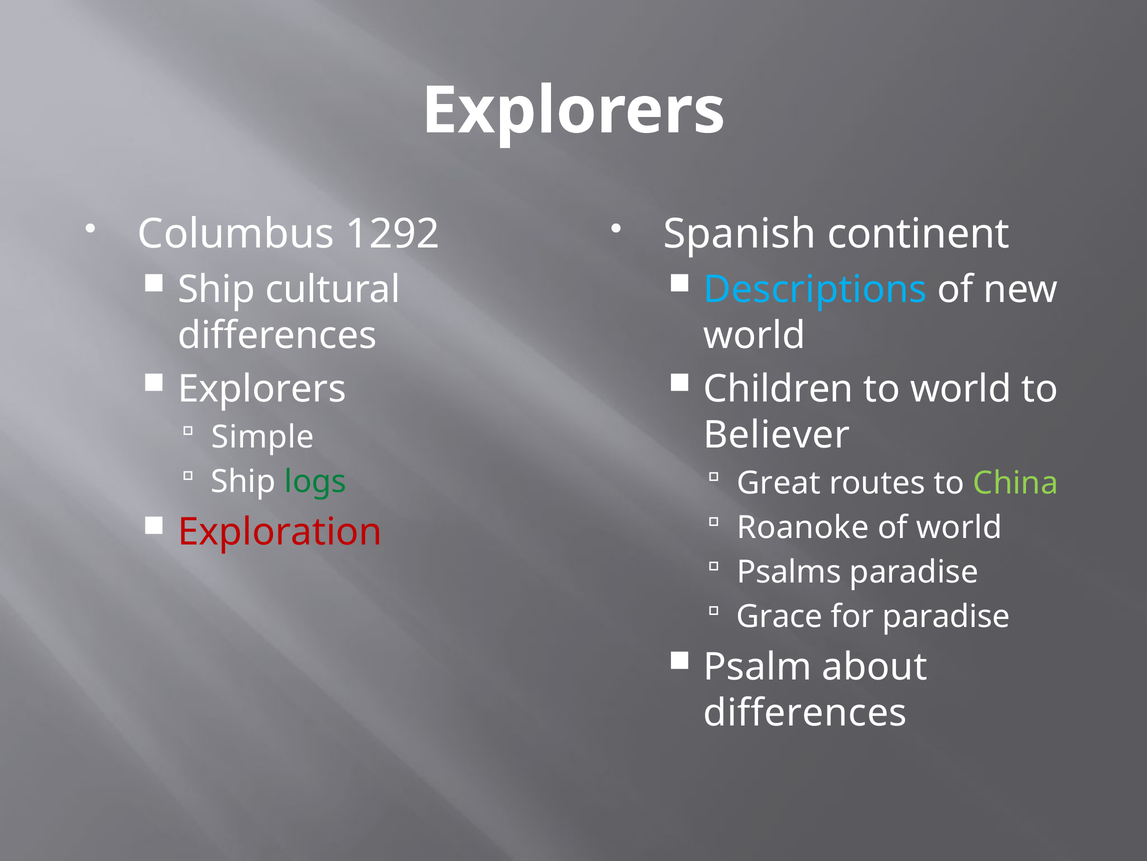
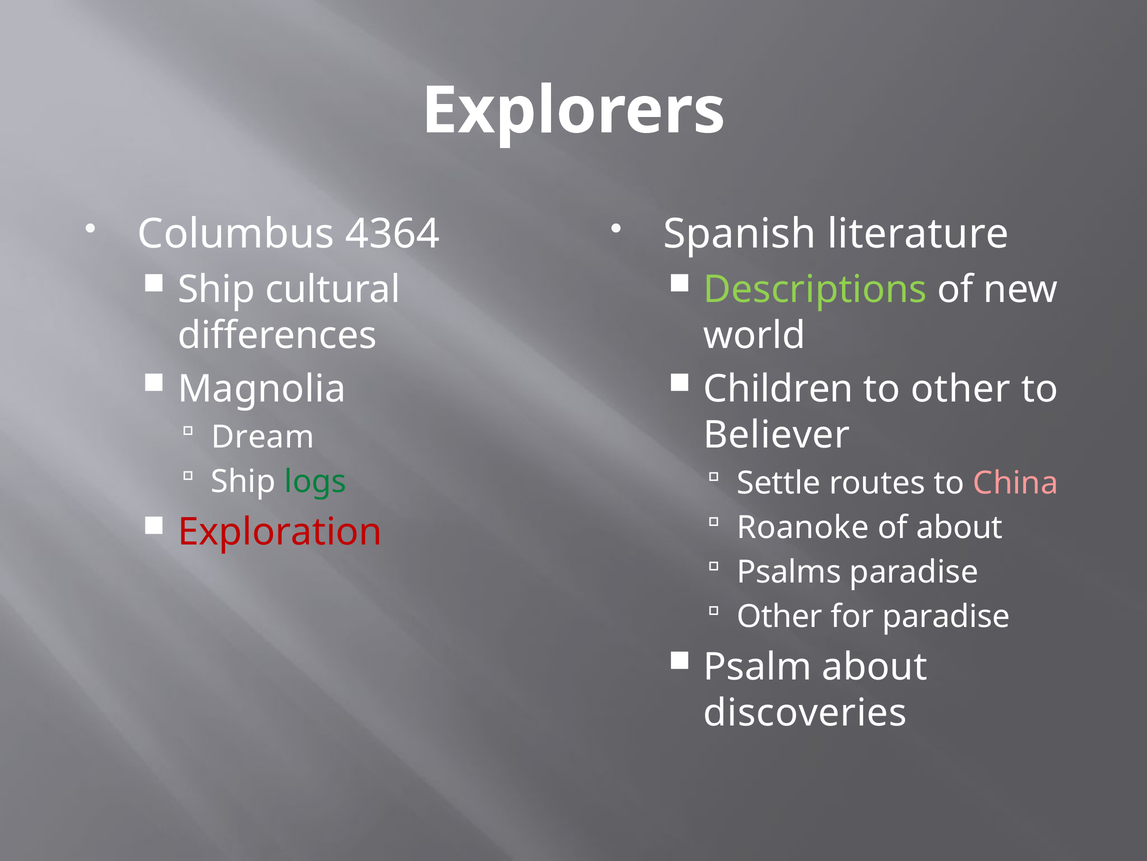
1292: 1292 -> 4364 (393, 234)
continent: continent -> literature (918, 234)
Descriptions colour: light blue -> light green (815, 289)
Explorers: Explorers -> Magnolia (262, 389)
to world: world -> other (961, 389)
Simple: Simple -> Dream (263, 437)
Great: Great -> Settle (779, 483)
China colour: light green -> pink (1016, 483)
of world: world -> about (960, 527)
Grace: Grace -> Other (780, 616)
differences: differences -> discoveries (805, 712)
